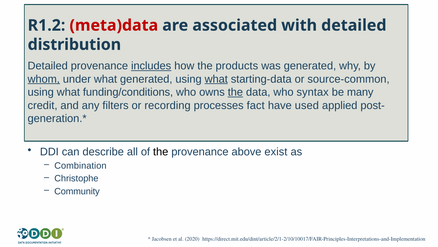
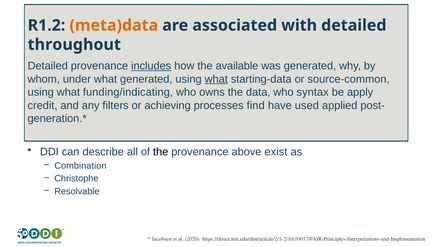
meta)data colour: red -> orange (114, 25)
distribution: distribution -> throughout (74, 44)
products: products -> available (237, 66)
whom underline: present -> none (44, 79)
funding/conditions: funding/conditions -> funding/indicating (128, 92)
the underline: present -> none (235, 92)
many: many -> apply (360, 92)
recording: recording -> achieving (168, 105)
fact: fact -> find (256, 105)
Community: Community -> Resolvable (77, 191)
